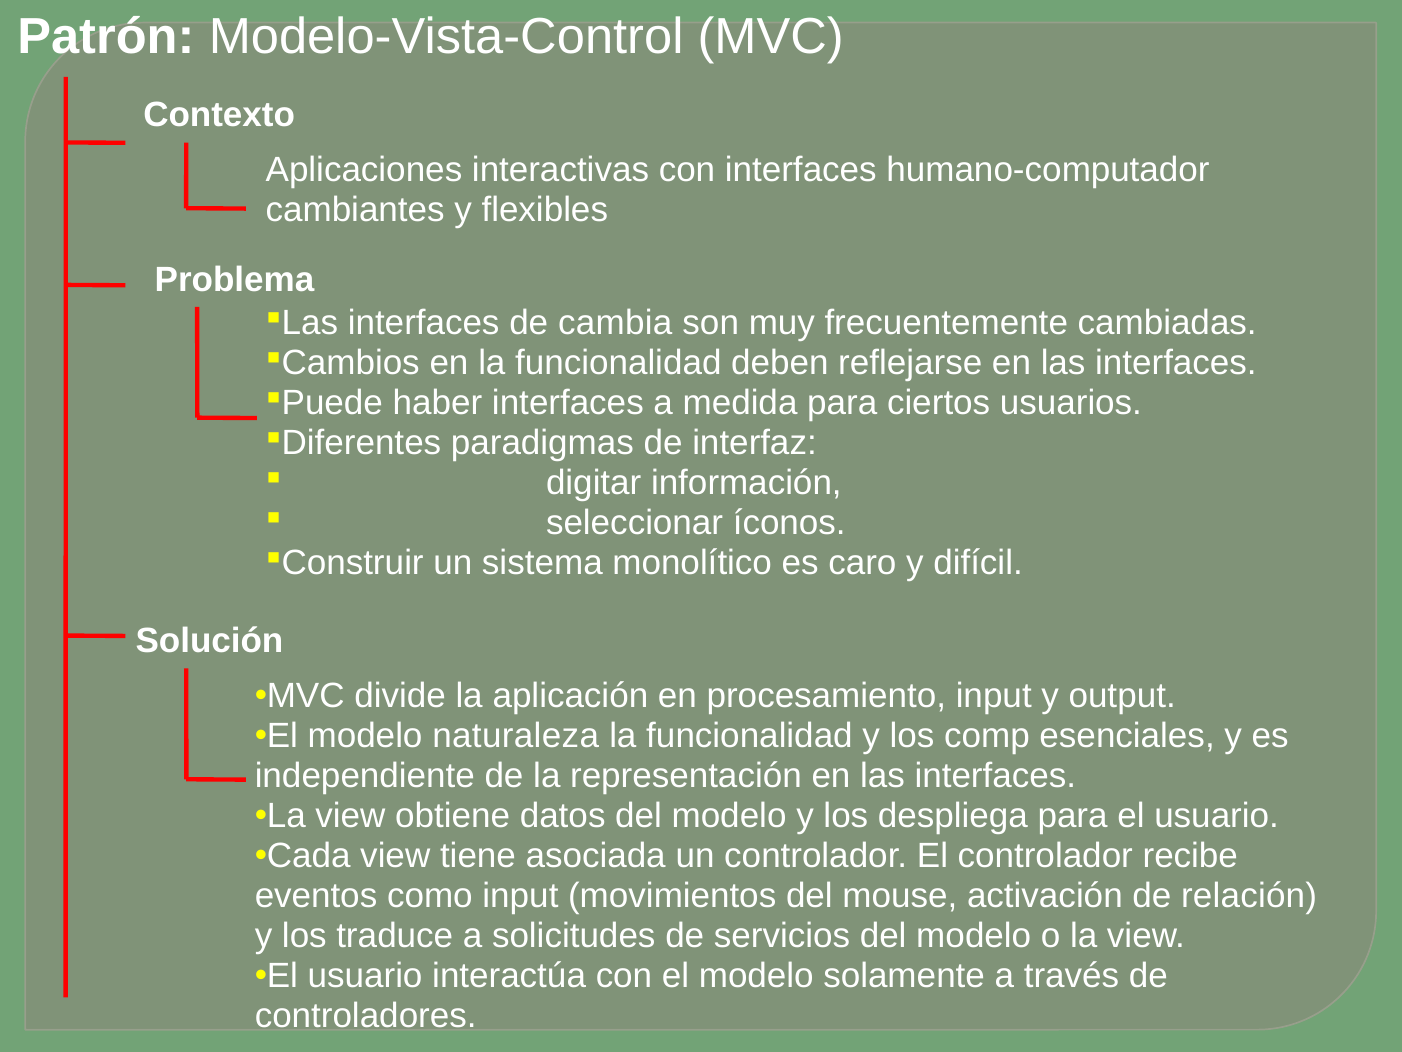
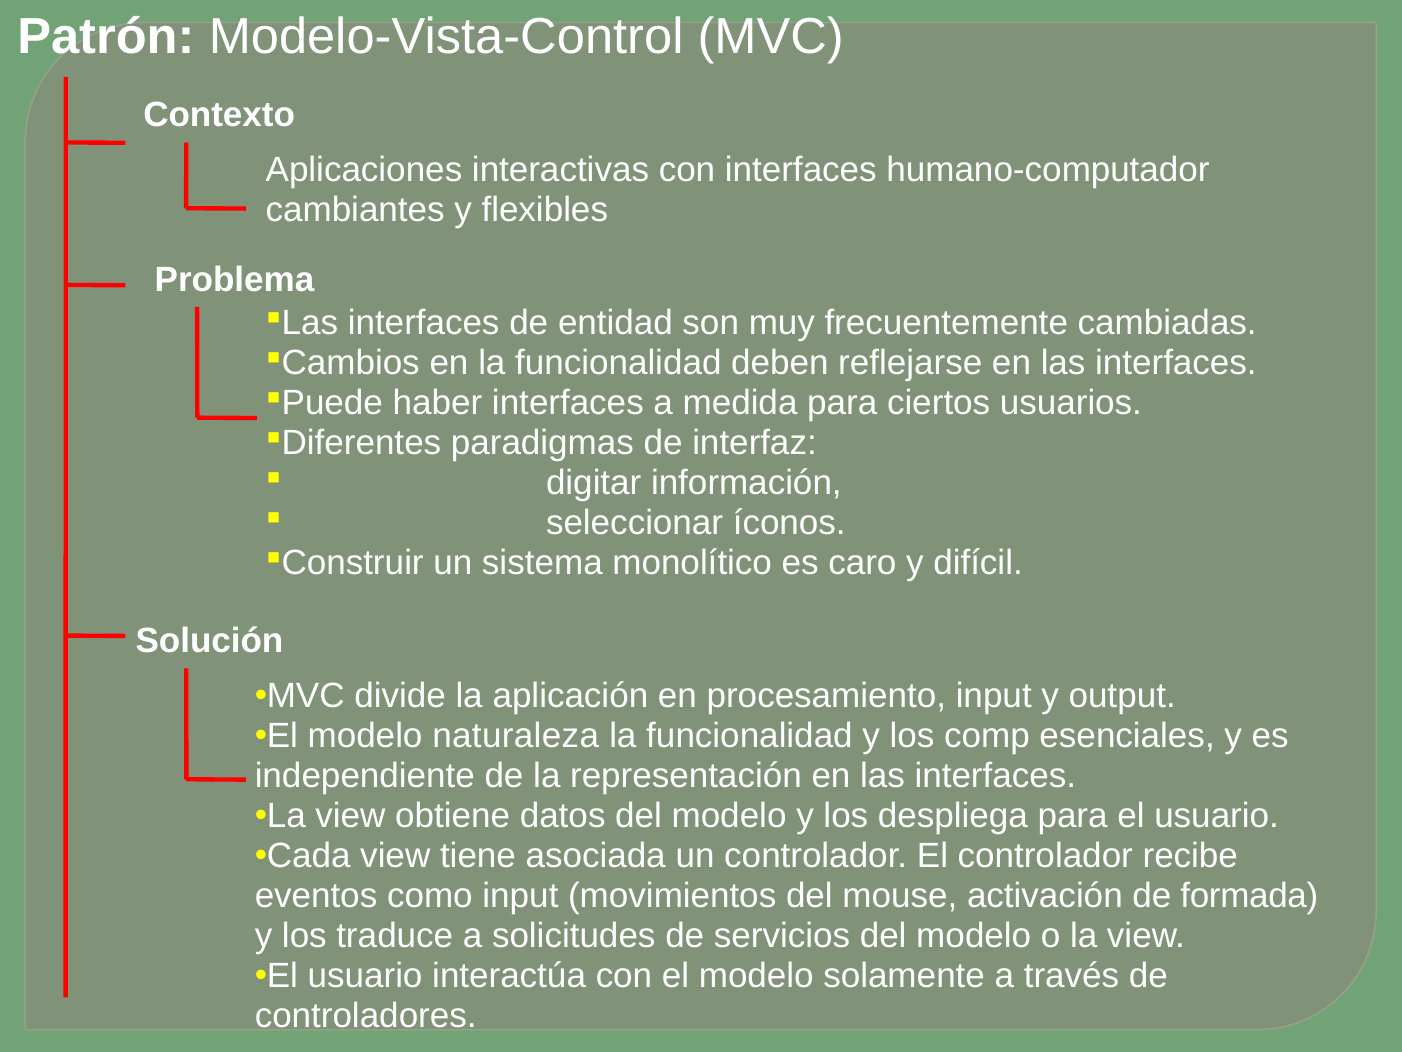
cambia: cambia -> entidad (615, 323)
relación: relación -> formada (1249, 896)
